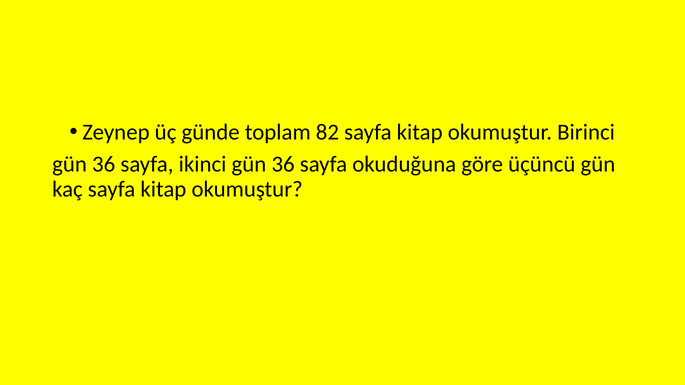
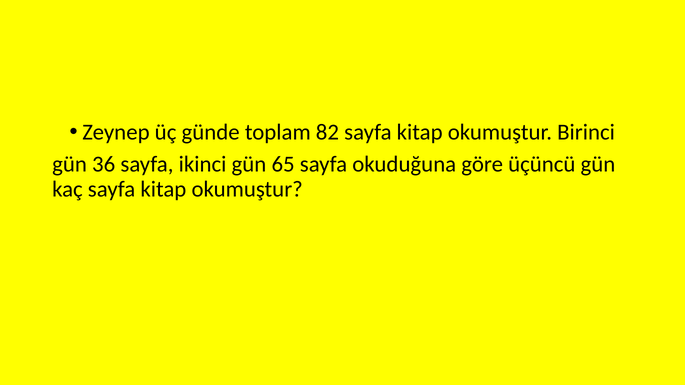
ikinci gün 36: 36 -> 65 (283, 164)
